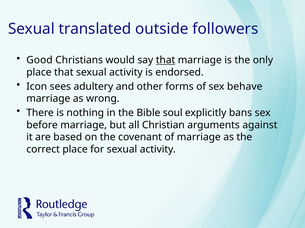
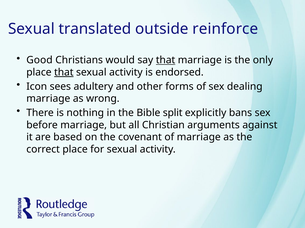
followers: followers -> reinforce (225, 29)
that underline: none -> present (64, 72)
behave: behave -> dealing (245, 87)
soul: soul -> split (173, 113)
